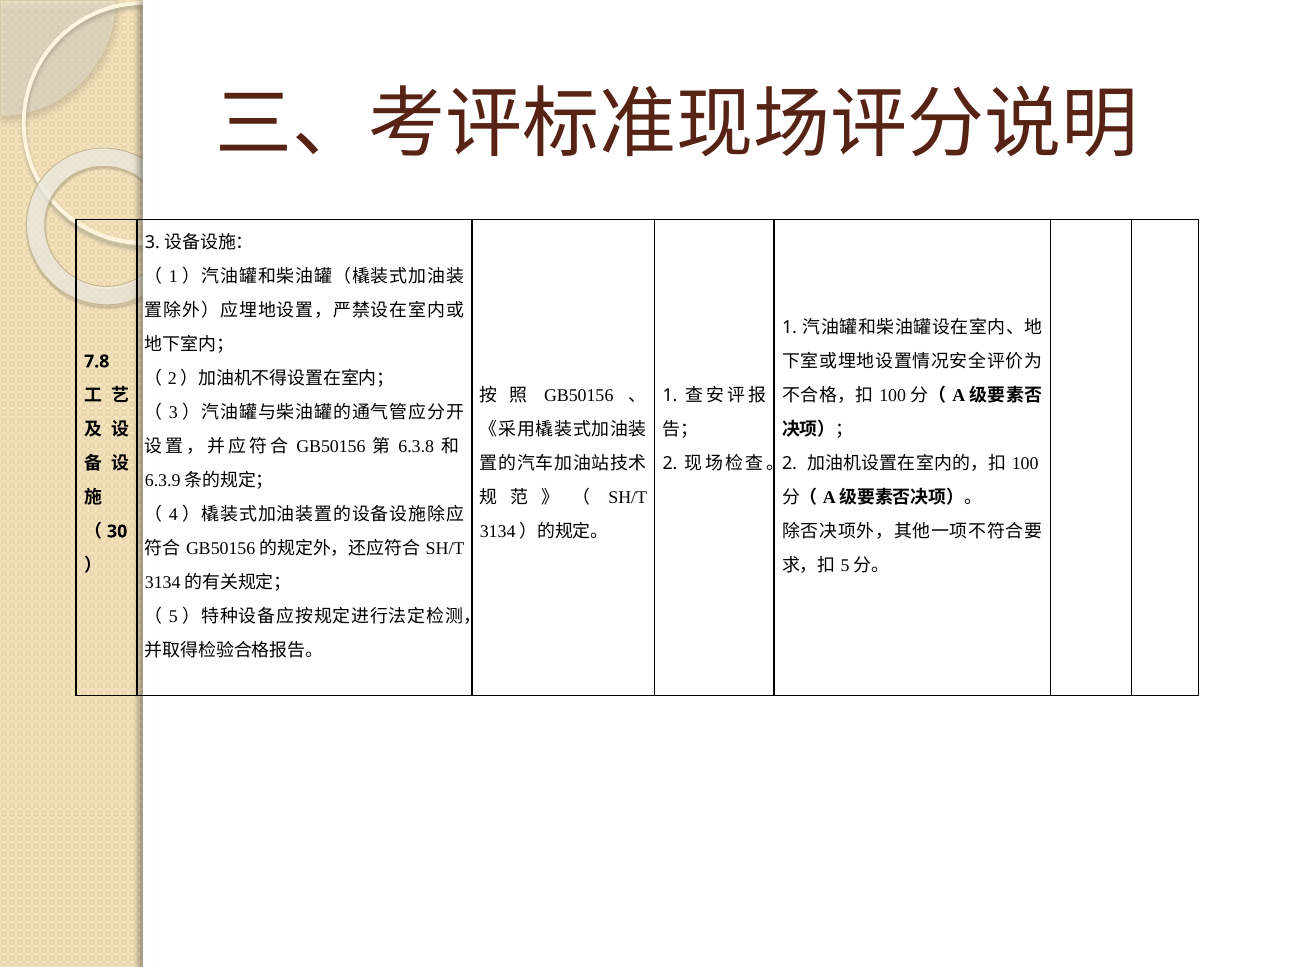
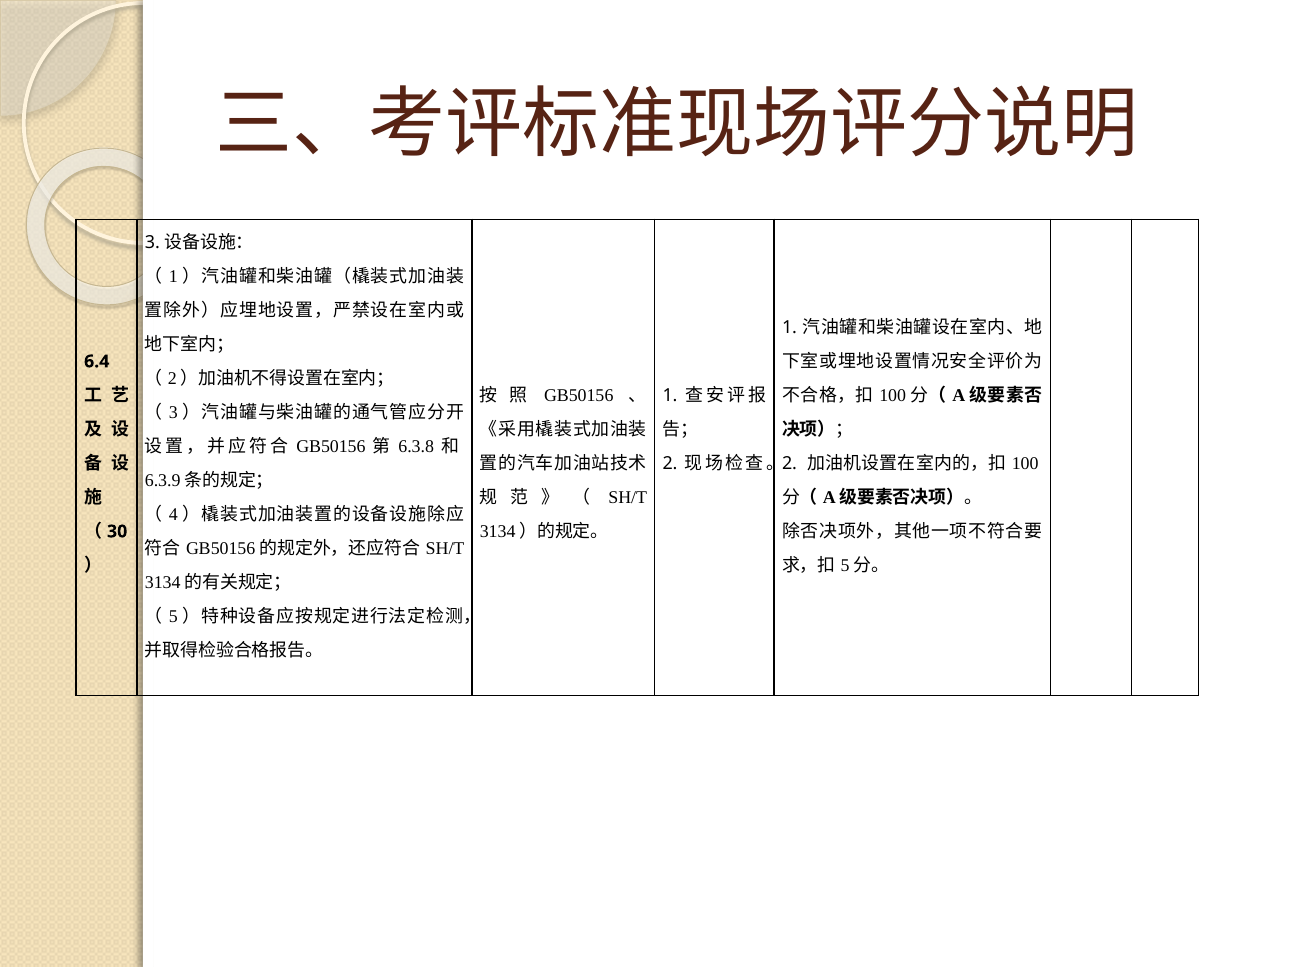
7.8: 7.8 -> 6.4 (97, 361)
